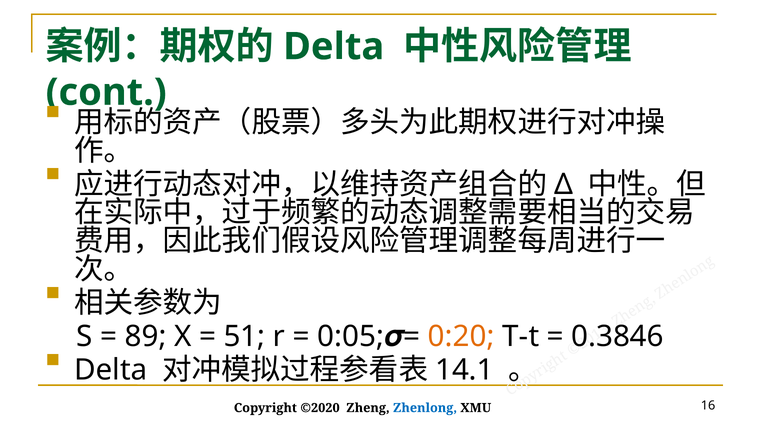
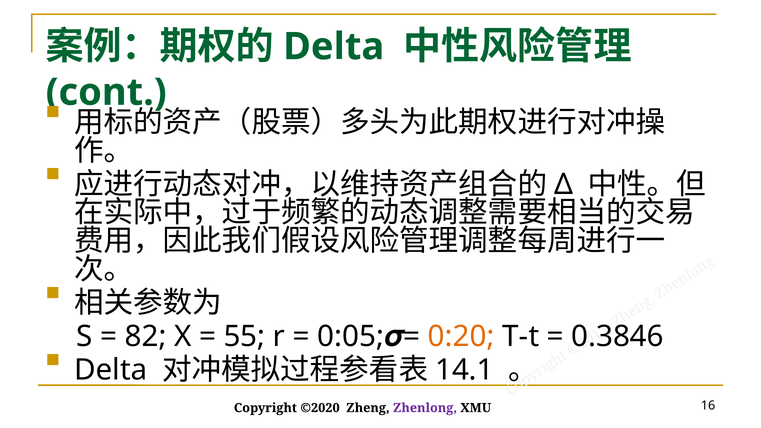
89: 89 -> 82 (146, 337)
51: 51 -> 55 (244, 337)
Zhenlong colour: blue -> purple (425, 408)
